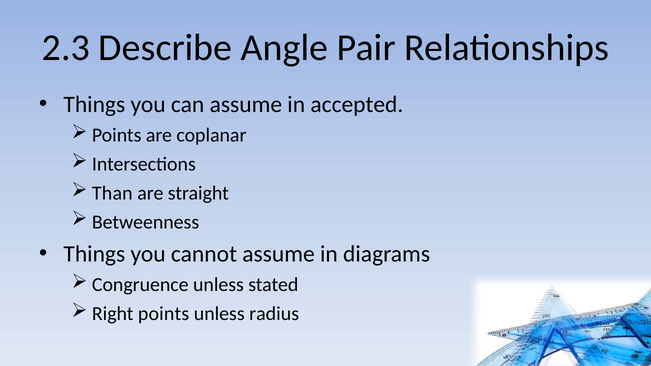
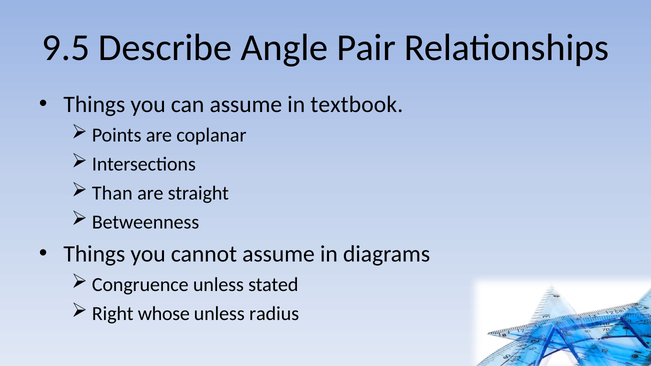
2.3: 2.3 -> 9.5 (66, 48)
accepted: accepted -> textbook (357, 104)
Right points: points -> whose (164, 314)
